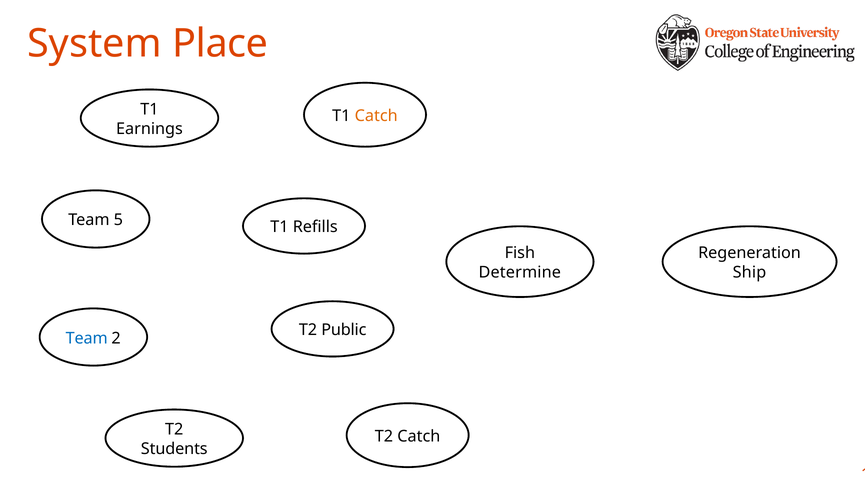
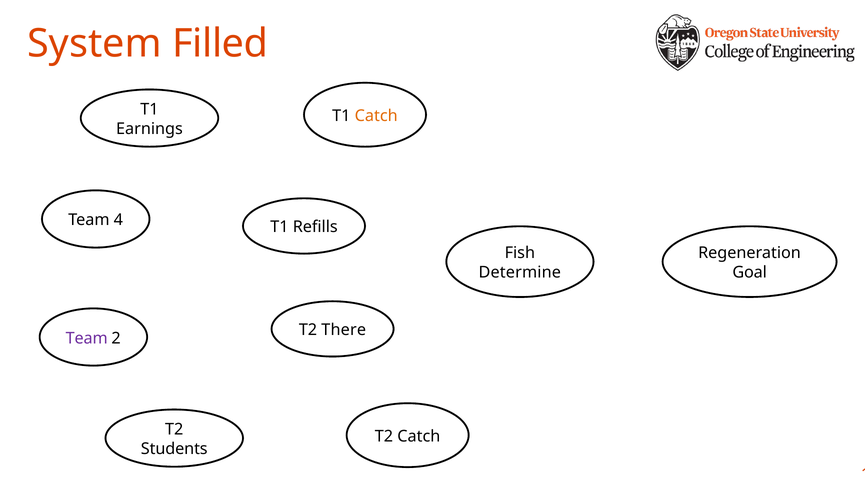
Place: Place -> Filled (220, 43)
5: 5 -> 4 (118, 220)
Ship: Ship -> Goal (750, 272)
Public: Public -> There (344, 330)
Team colour: blue -> purple (87, 338)
